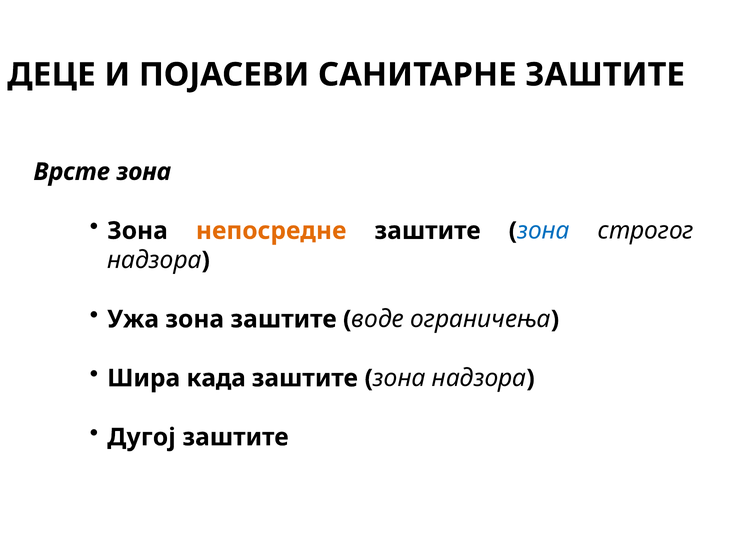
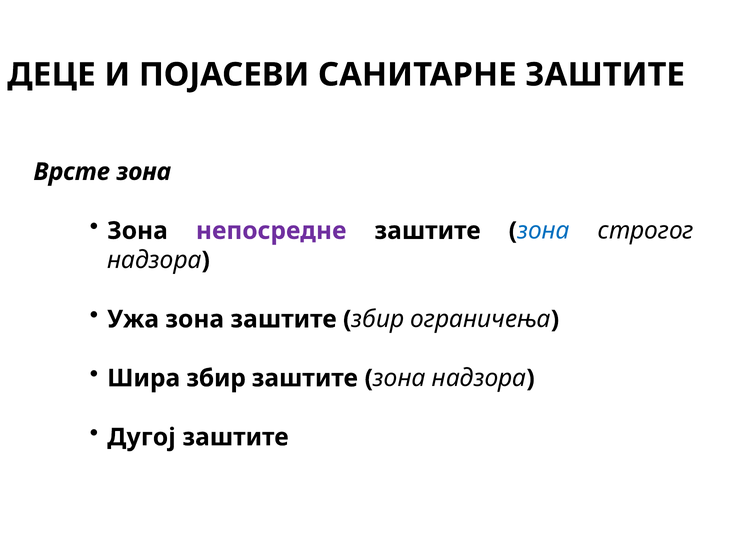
непосредне colour: orange -> purple (271, 231)
воде: воде -> збир (378, 320)
Шира када: када -> збир (216, 379)
